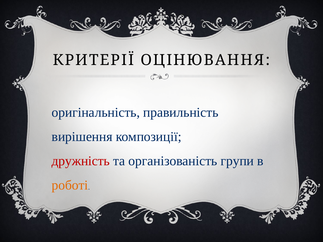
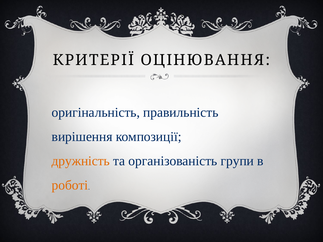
дружність colour: red -> orange (81, 161)
